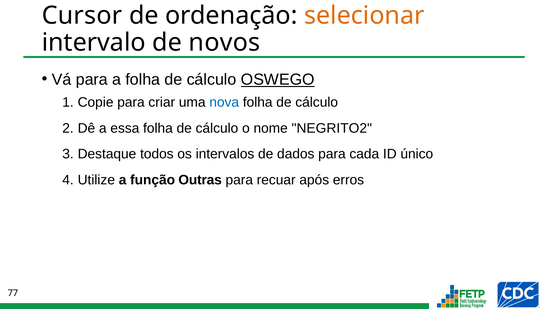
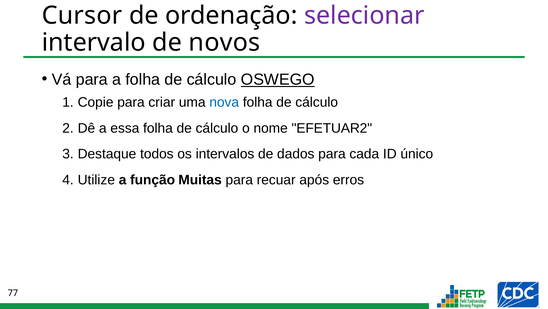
selecionar colour: orange -> purple (364, 15)
NEGRITO2: NEGRITO2 -> EFETUAR2 (332, 128)
Outras: Outras -> Muitas (200, 179)
